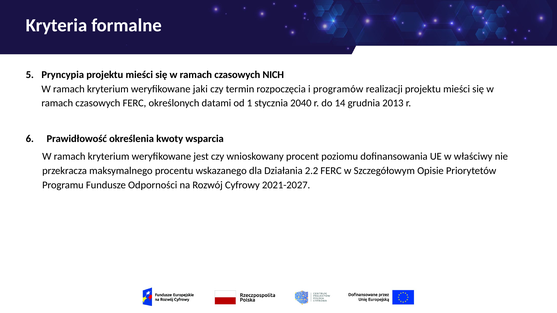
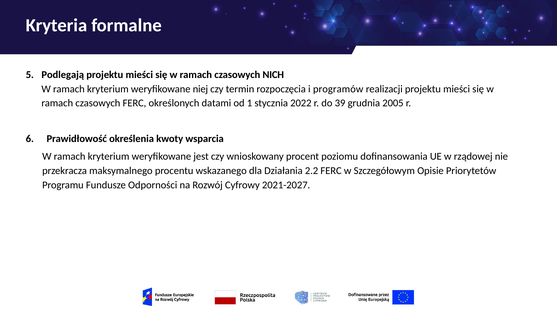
Pryncypia: Pryncypia -> Podlegają (63, 75)
jaki: jaki -> niej (200, 89)
2040: 2040 -> 2022 (301, 103)
14: 14 -> 39 (340, 103)
2013: 2013 -> 2005 (393, 103)
właściwy: właściwy -> rządowej (473, 157)
